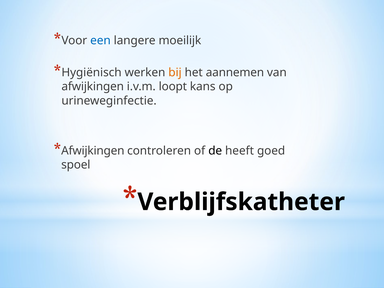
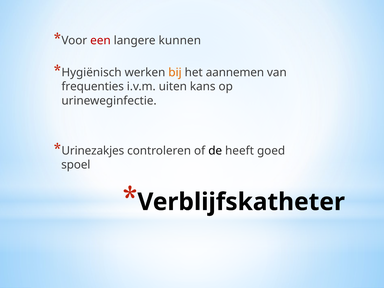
een colour: blue -> red (100, 40)
moeilijk: moeilijk -> kunnen (180, 40)
afwijkingen: afwijkingen -> frequenties (93, 87)
loopt: loopt -> uiten (173, 87)
Afwijkingen: Afwijkingen -> Urinezakjes (93, 151)
